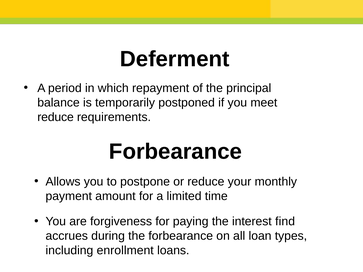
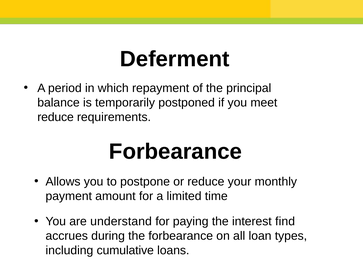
forgiveness: forgiveness -> understand (121, 222)
enrollment: enrollment -> cumulative (125, 251)
